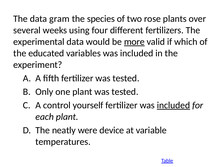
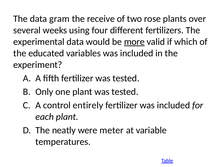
species: species -> receive (101, 19)
yourself: yourself -> entirely (88, 105)
included underline: present -> none (173, 105)
device: device -> meter (112, 130)
